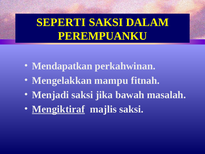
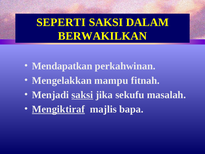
PEREMPUANKU: PEREMPUANKU -> BERWAKILKAN (102, 36)
saksi underline: none -> present (82, 95)
bawah: bawah -> sekufu (130, 95)
majlis saksi: saksi -> bapa (131, 109)
